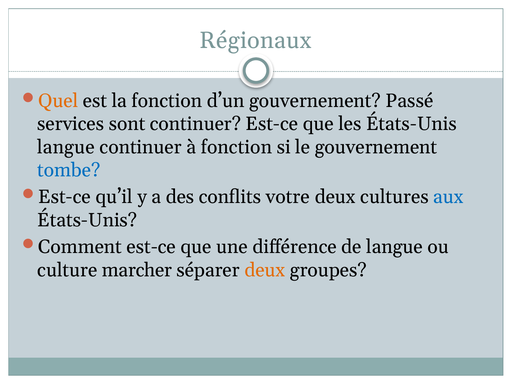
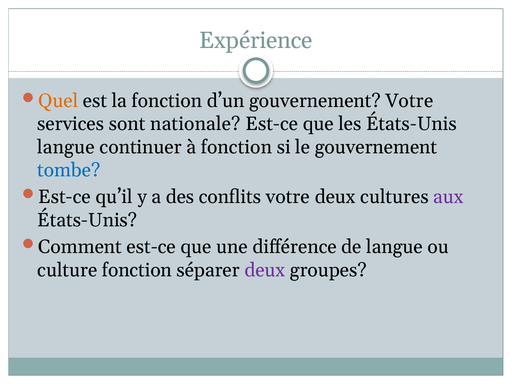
Régionaux: Régionaux -> Expérience (256, 40)
gouvernement Passé: Passé -> Votre (409, 101)
sont continuer: continuer -> nationale (195, 124)
aux colour: blue -> purple (448, 197)
culture marcher: marcher -> fonction (137, 270)
deux colour: orange -> purple (265, 270)
